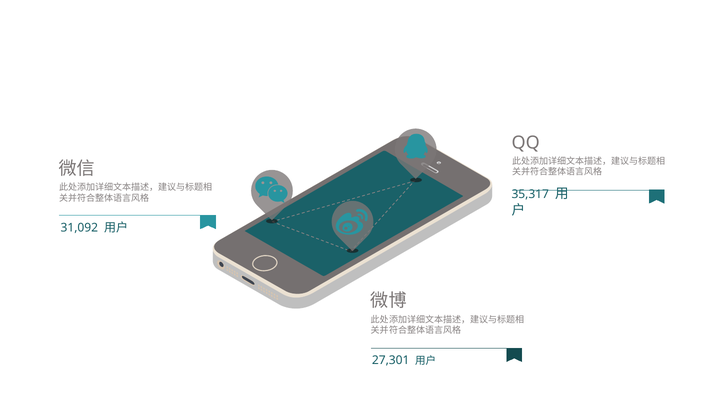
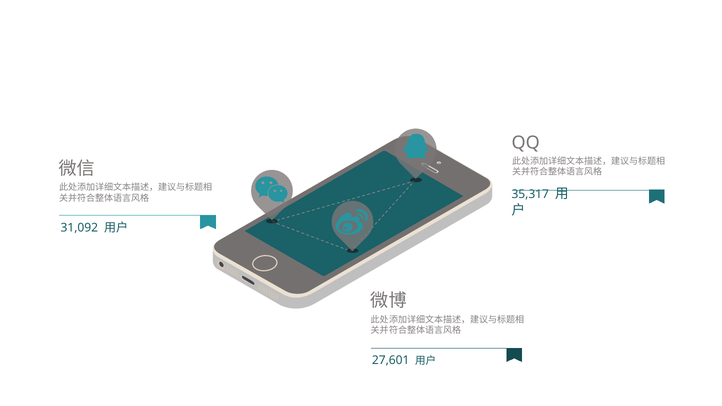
27,301: 27,301 -> 27,601 (391, 361)
